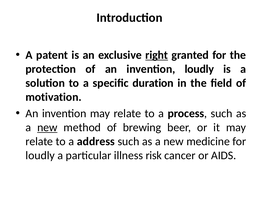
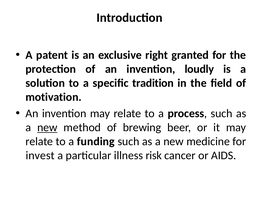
right underline: present -> none (157, 55)
duration: duration -> tradition (153, 83)
address: address -> funding (96, 141)
loudly: loudly -> invest (40, 155)
